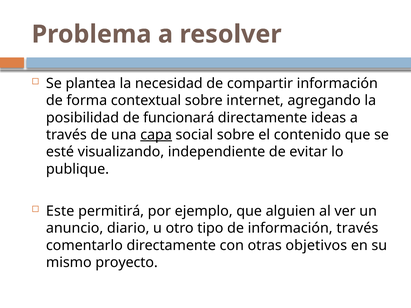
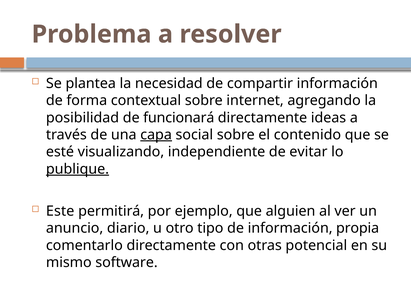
publique underline: none -> present (77, 169)
información través: través -> propia (358, 228)
objetivos: objetivos -> potencial (316, 246)
proyecto: proyecto -> software (127, 263)
